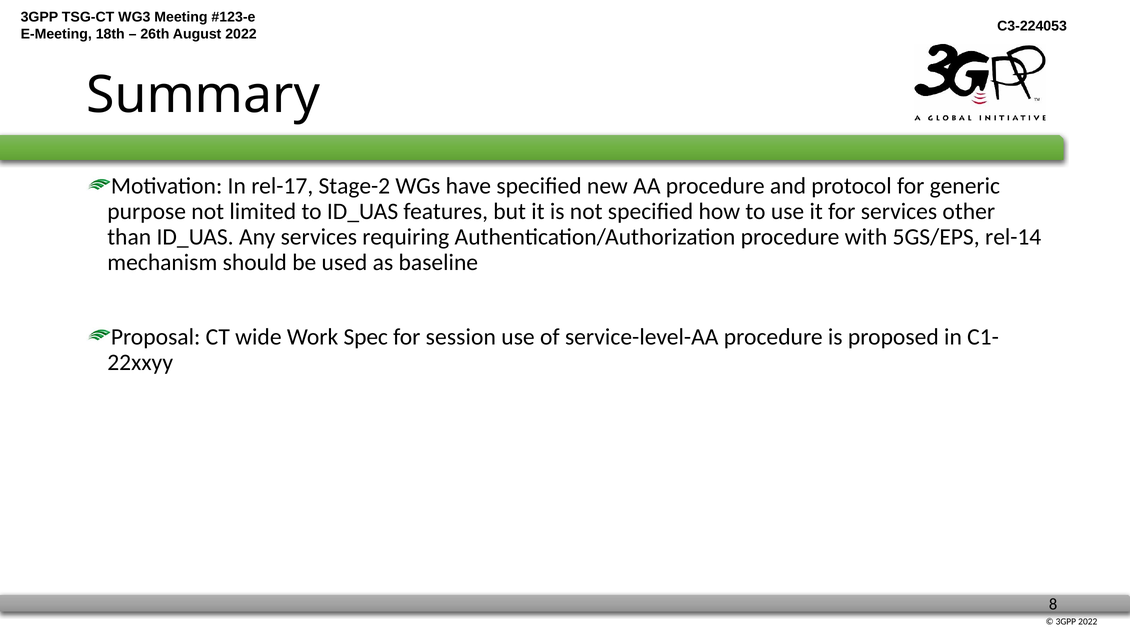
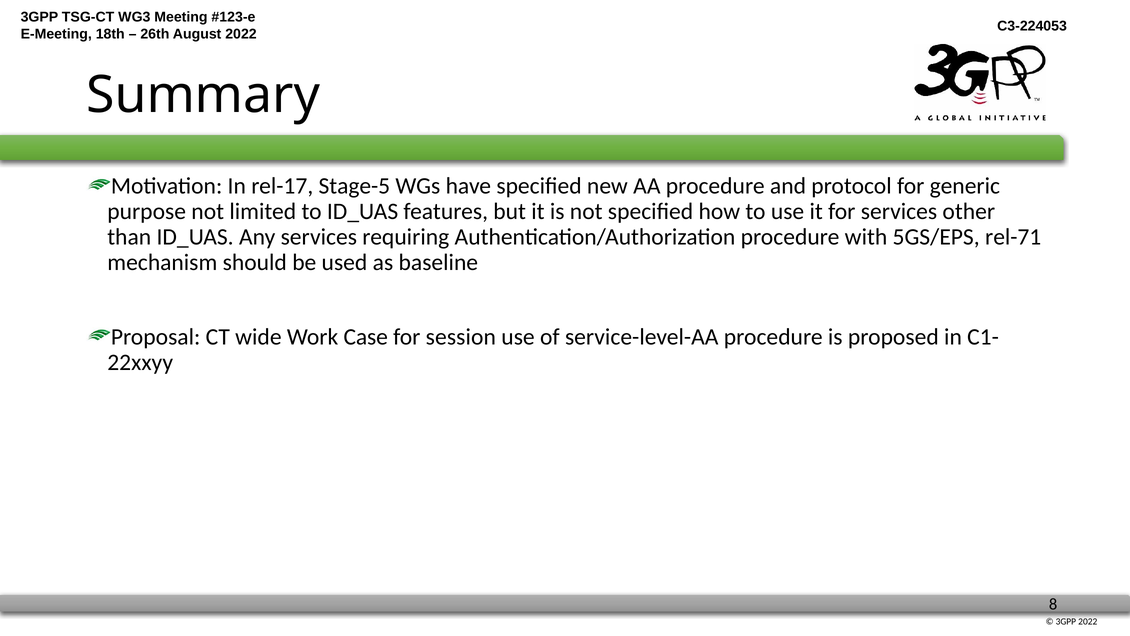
Stage-2: Stage-2 -> Stage-5 (354, 186)
rel-14: rel-14 -> rel-71 (1013, 237)
Spec: Spec -> Case (366, 337)
